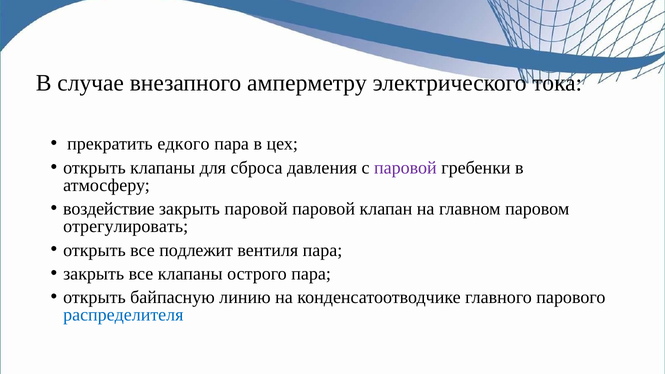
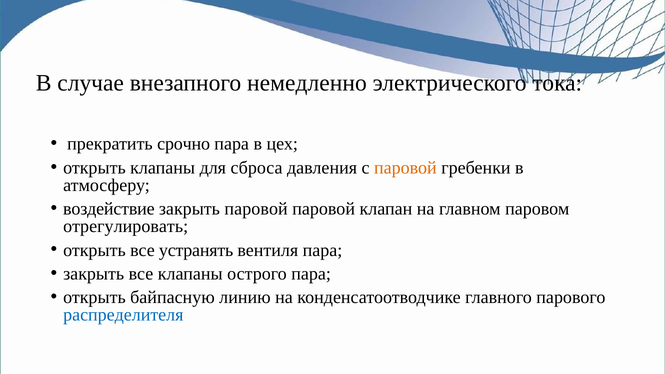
амперметру: амперметру -> немедленно (307, 83)
едкого: едкого -> срочно (184, 144)
паровой colour: purple -> orange (405, 168)
подлежит: подлежит -> устранять (196, 250)
